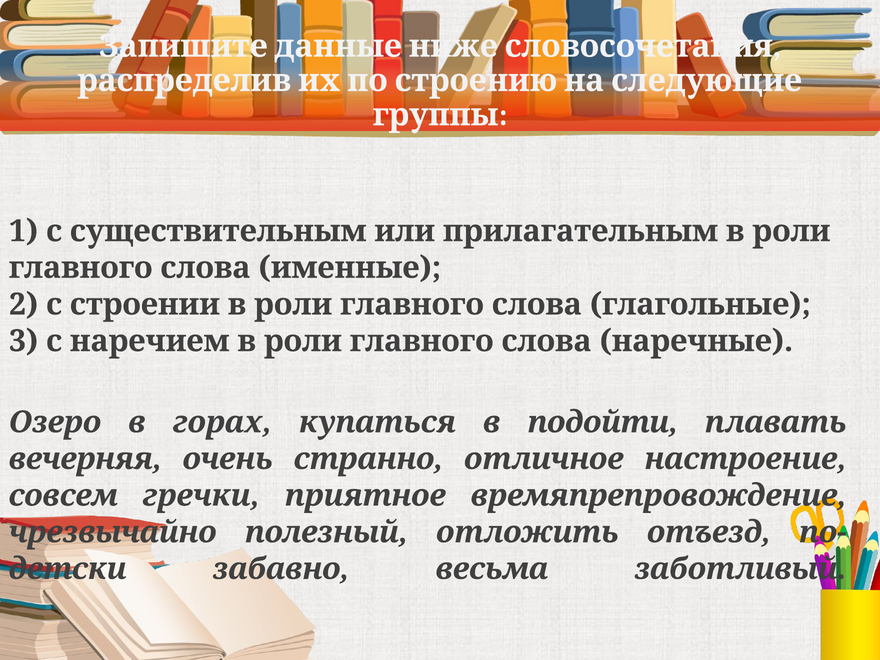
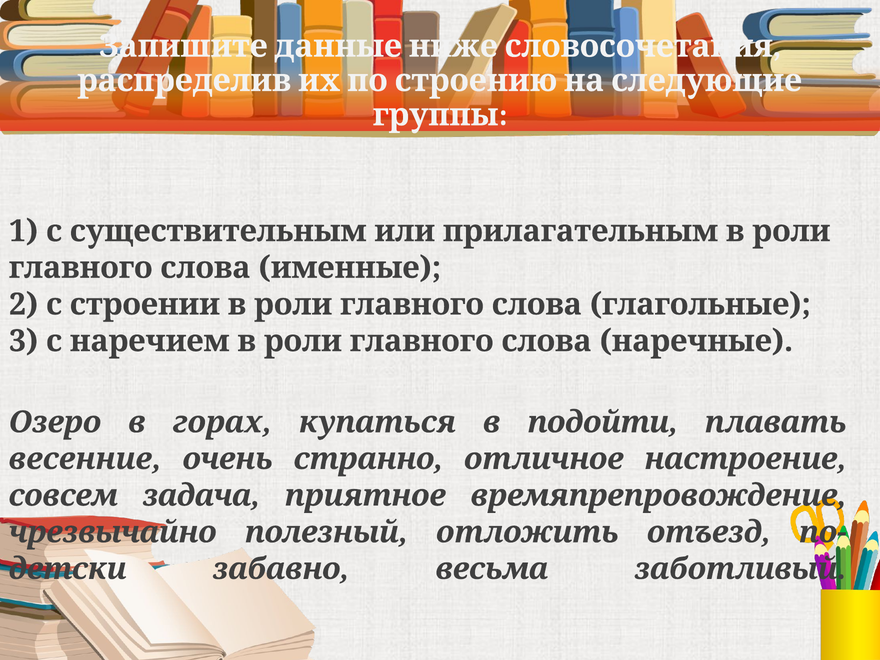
вечерняя: вечерняя -> весенние (85, 459)
гречки: гречки -> задача (202, 496)
